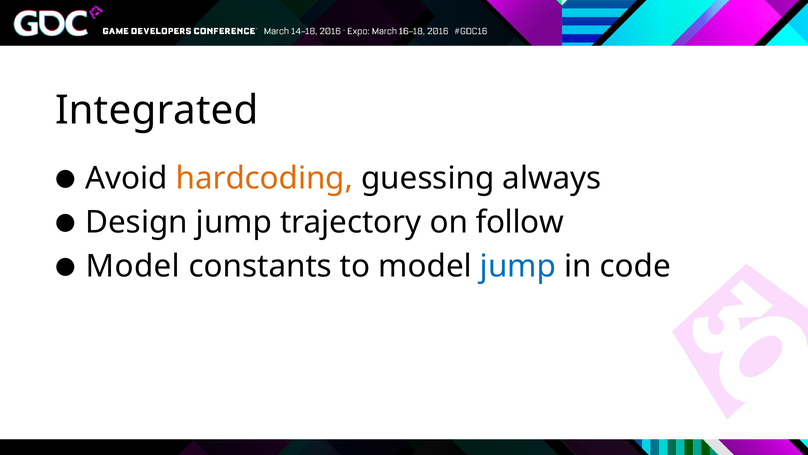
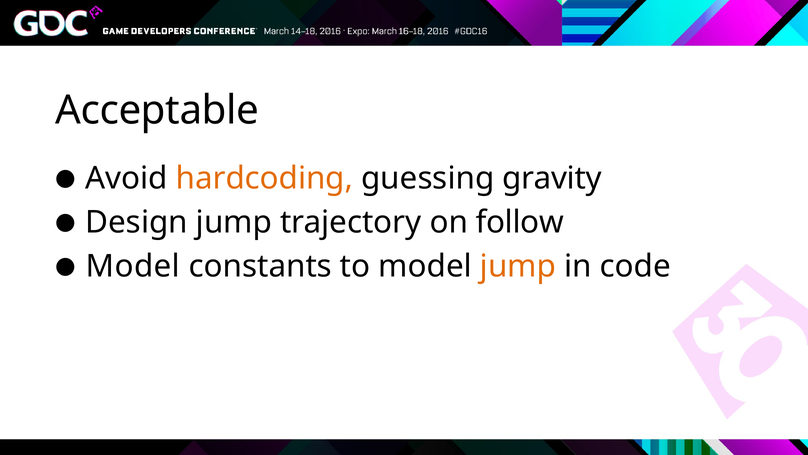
Integrated: Integrated -> Acceptable (157, 110)
always: always -> gravity (552, 178)
jump colour: blue -> orange (518, 266)
